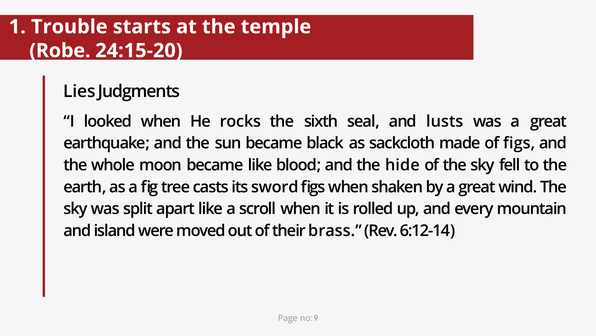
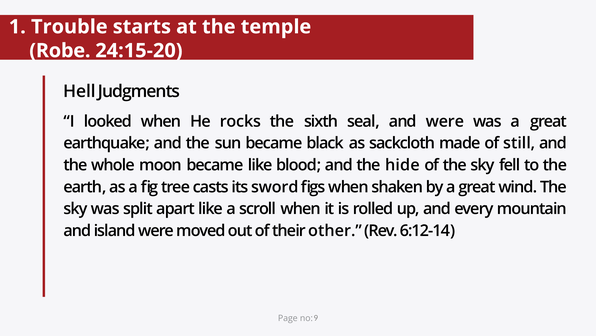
Lies: Lies -> Hell (79, 91)
and lusts: lusts -> were (445, 121)
of figs: figs -> still (519, 143)
brass: brass -> other (335, 231)
